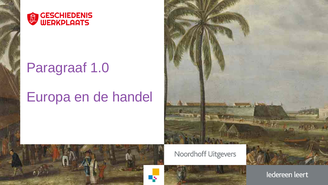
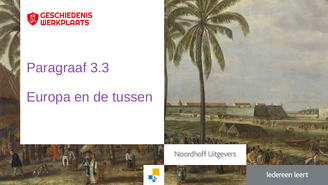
1.0: 1.0 -> 3.3 (100, 68)
handel: handel -> tussen (133, 97)
